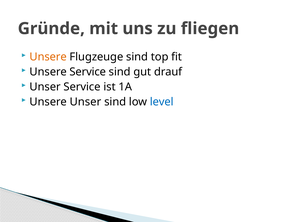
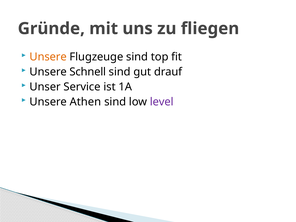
Unsere Service: Service -> Schnell (88, 72)
Unsere Unser: Unser -> Athen (85, 102)
level colour: blue -> purple (162, 102)
